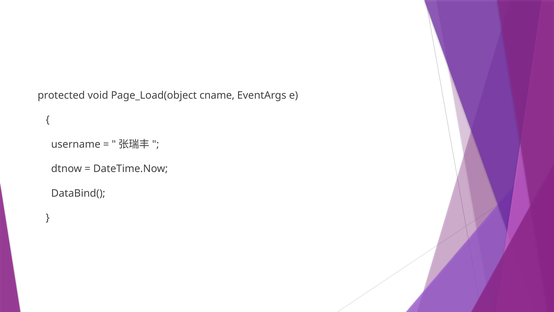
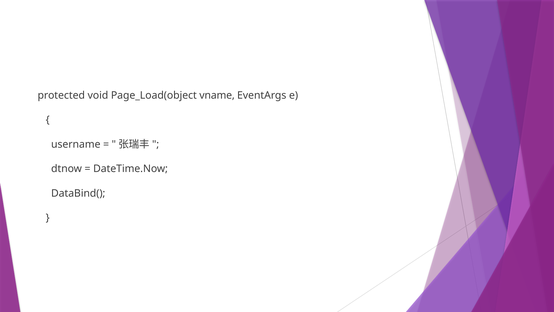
cname: cname -> vname (217, 95)
